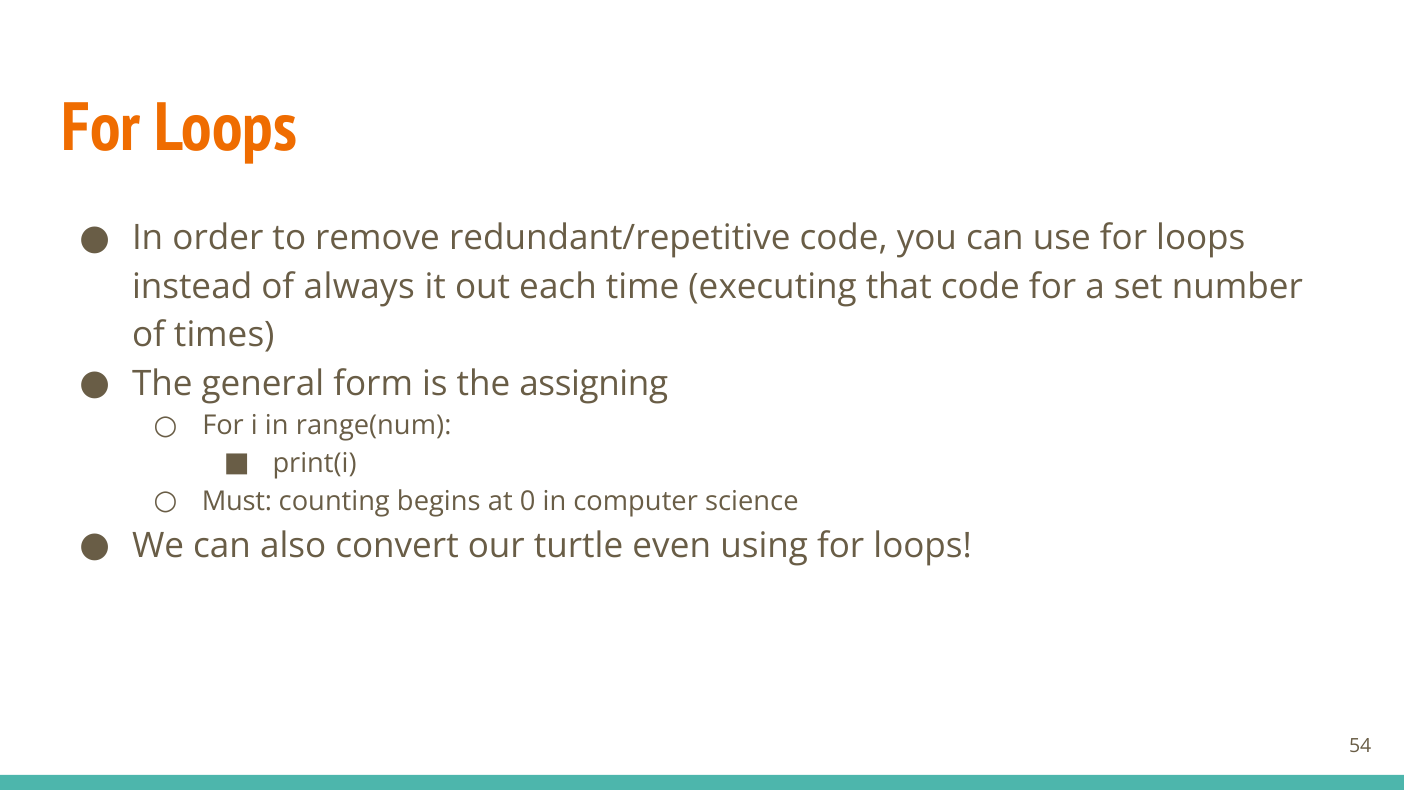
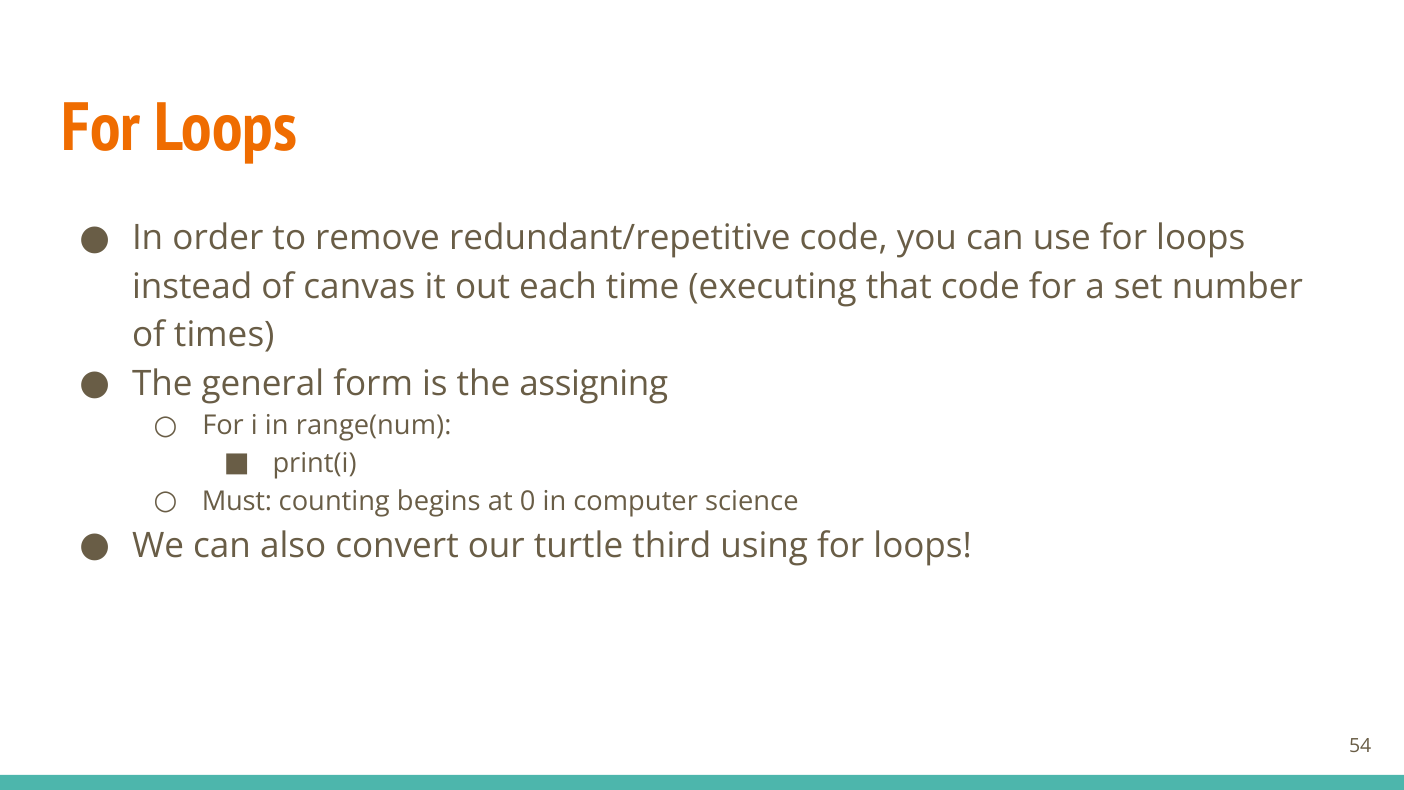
always: always -> canvas (359, 287)
even: even -> third (672, 545)
